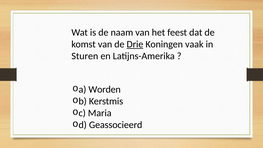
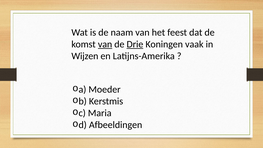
van underline: none -> present (105, 44)
Sturen: Sturen -> Wijzen (85, 56)
Worden: Worden -> Moeder (105, 89)
Geassocieerd: Geassocieerd -> Afbeeldingen (116, 125)
